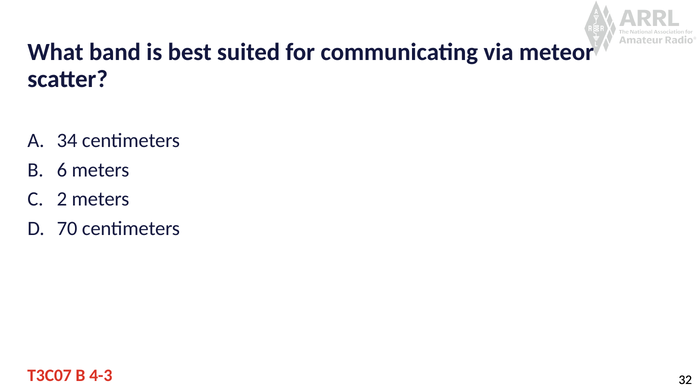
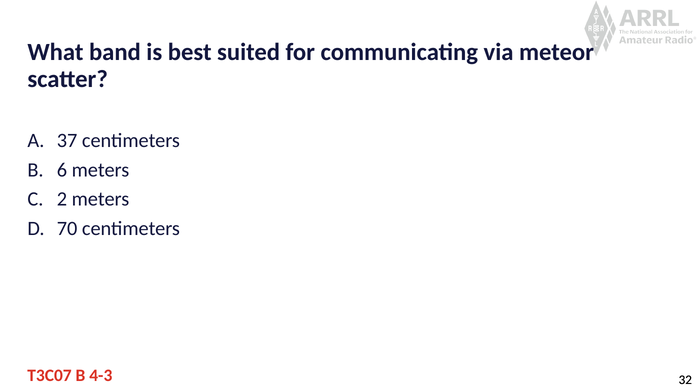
34: 34 -> 37 (67, 141)
